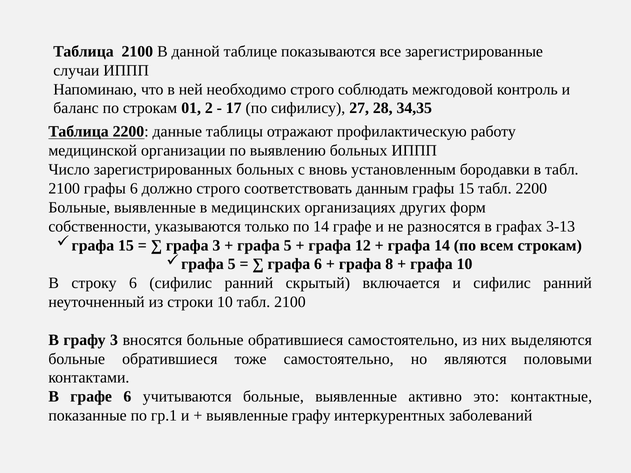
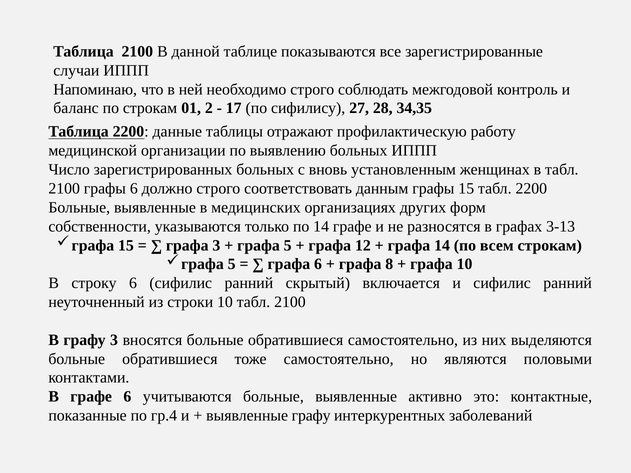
бородавки: бородавки -> женщинах (495, 170)
гр.1: гр.1 -> гр.4 (164, 416)
